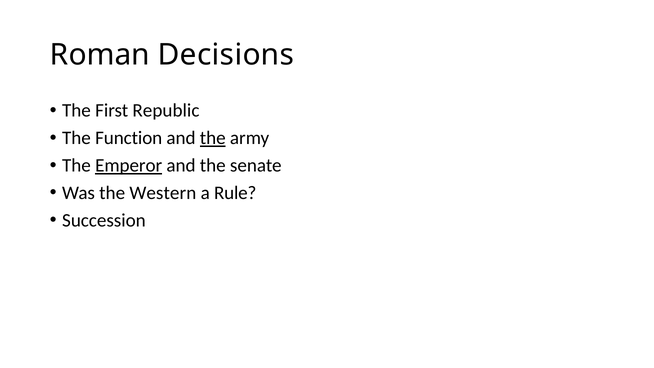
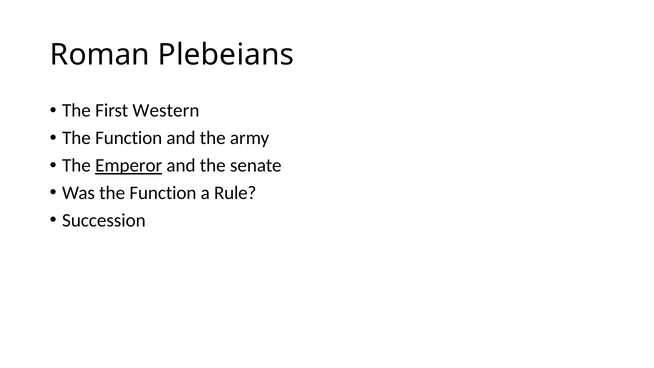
Decisions: Decisions -> Plebeians (226, 55)
Republic: Republic -> Western (166, 111)
the underline: present -> none (213, 138)
Was the Western: Western -> Function (163, 193)
